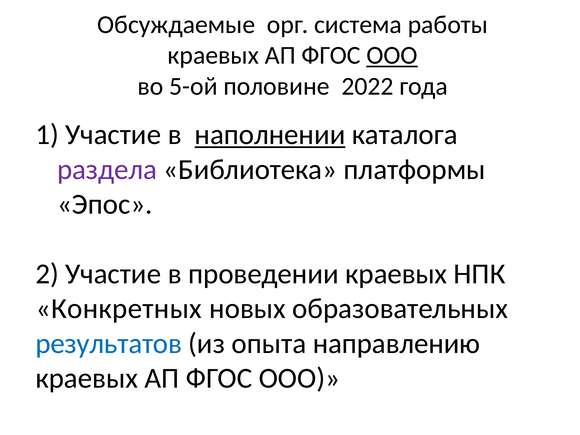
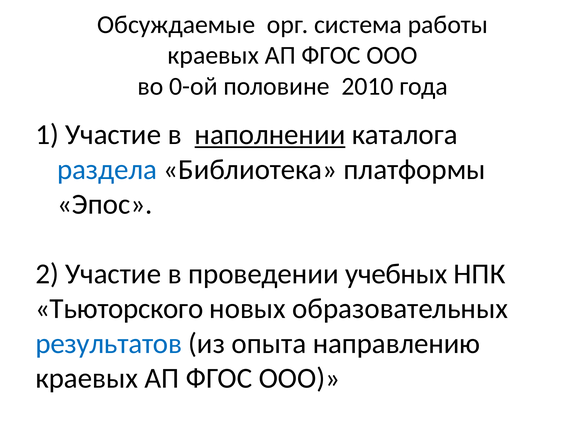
ООО underline: present -> none (392, 55)
5-ой: 5-ой -> 0-ой (193, 86)
2022: 2022 -> 2010 (368, 86)
раздела colour: purple -> blue (107, 169)
проведении краевых: краевых -> учебных (396, 274)
Конкретных: Конкретных -> Тьюторского (119, 309)
